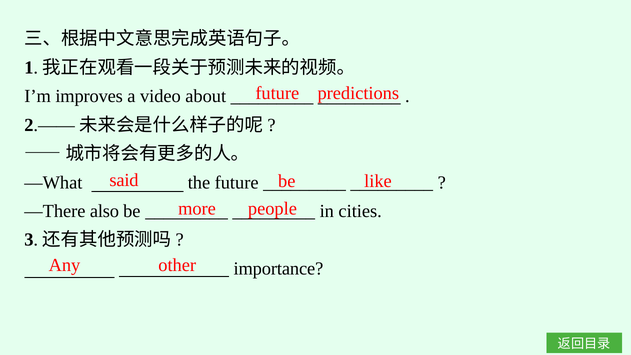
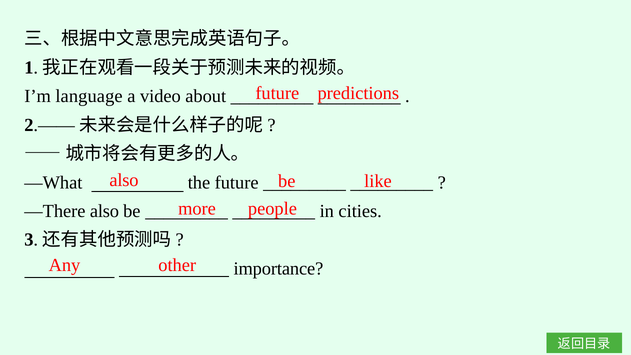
improves: improves -> language (89, 96)
said: said -> also (124, 180)
